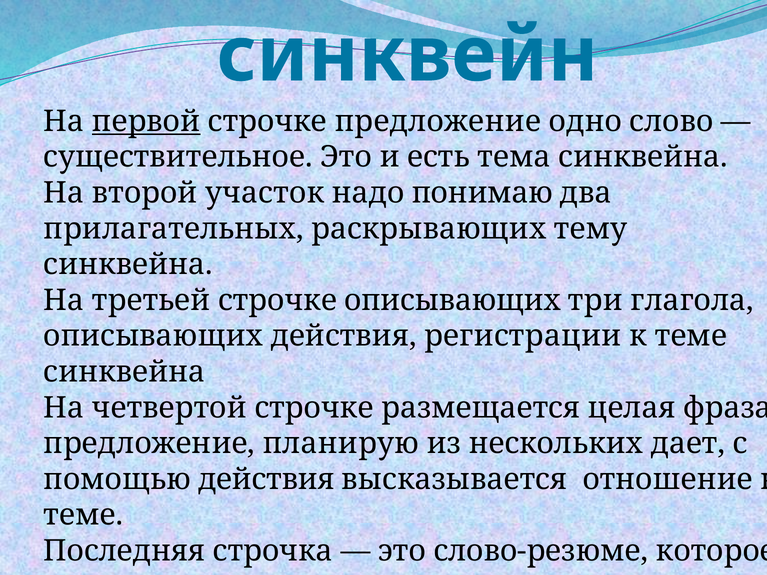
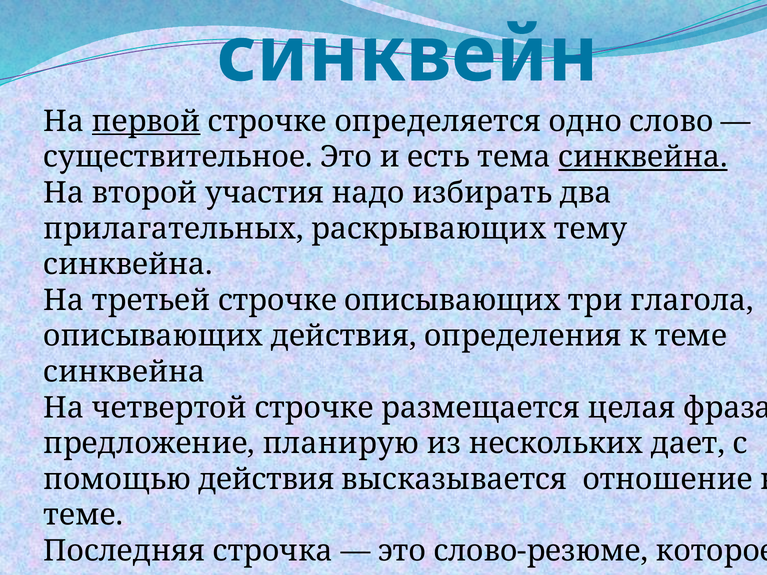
строчке предложение: предложение -> определяется (438, 121)
синквейна underline: none -> present (643, 157)
участок: участок -> участия (265, 193)
понимаю: понимаю -> избирать (482, 193)
регистрации: регистрации -> определения (523, 336)
